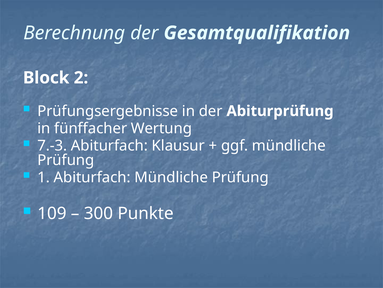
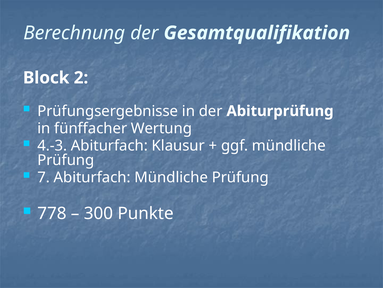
7.-3: 7.-3 -> 4.-3 (52, 145)
1: 1 -> 7 (44, 177)
109: 109 -> 778 (52, 213)
